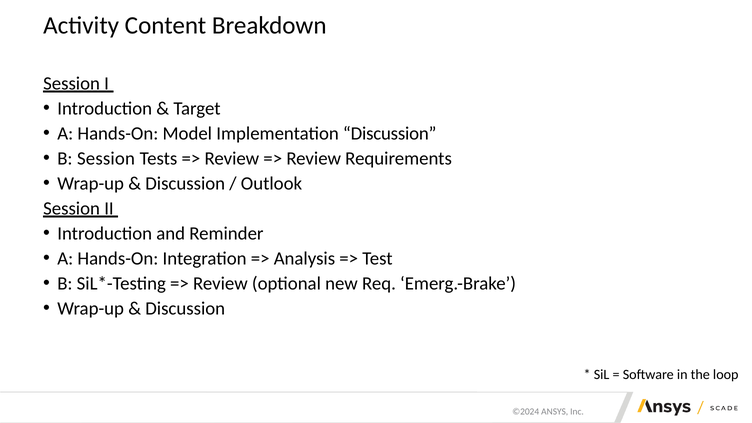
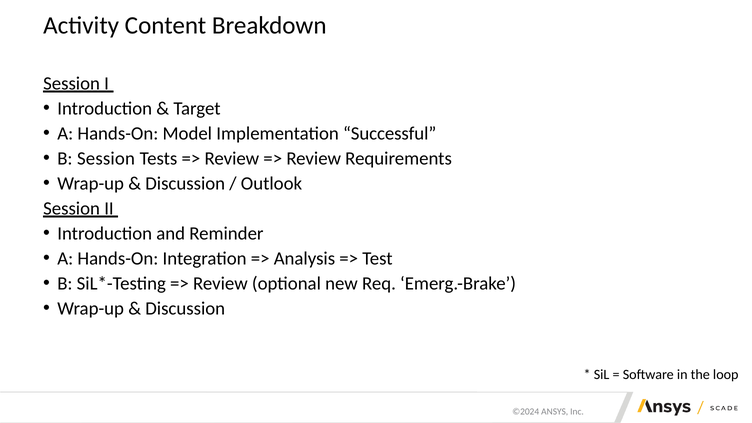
Implementation Discussion: Discussion -> Successful (390, 133)
